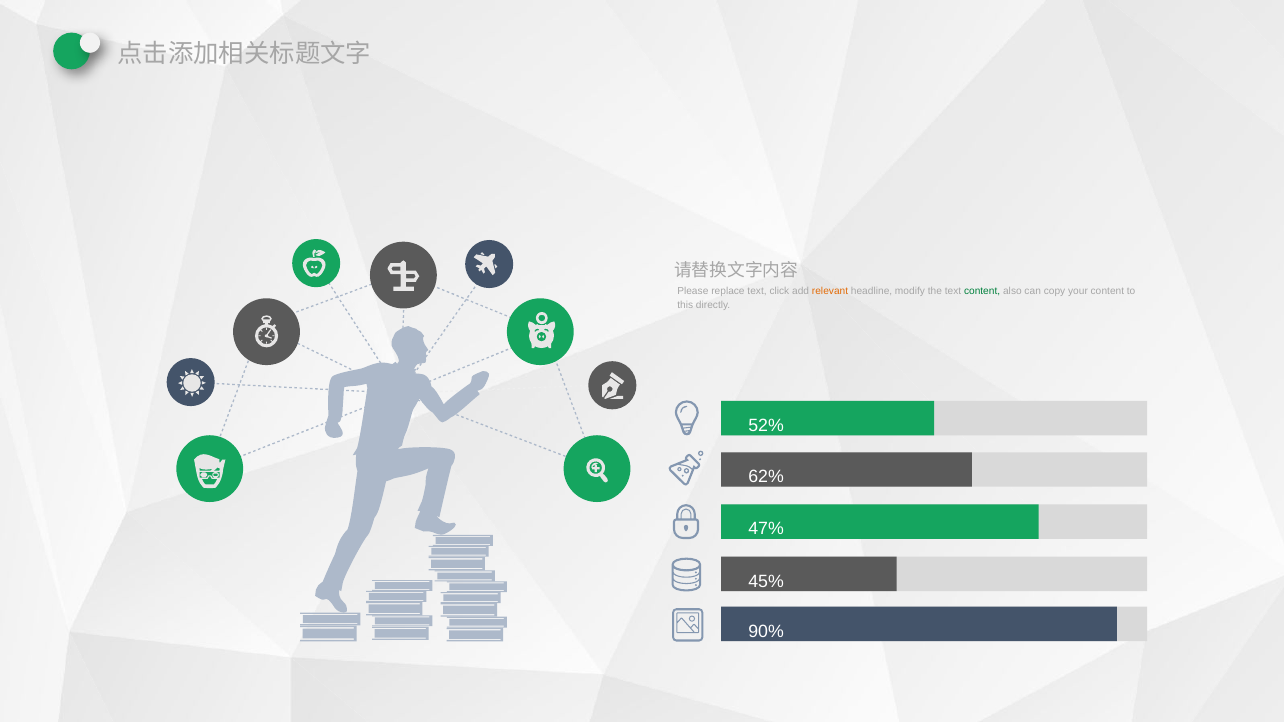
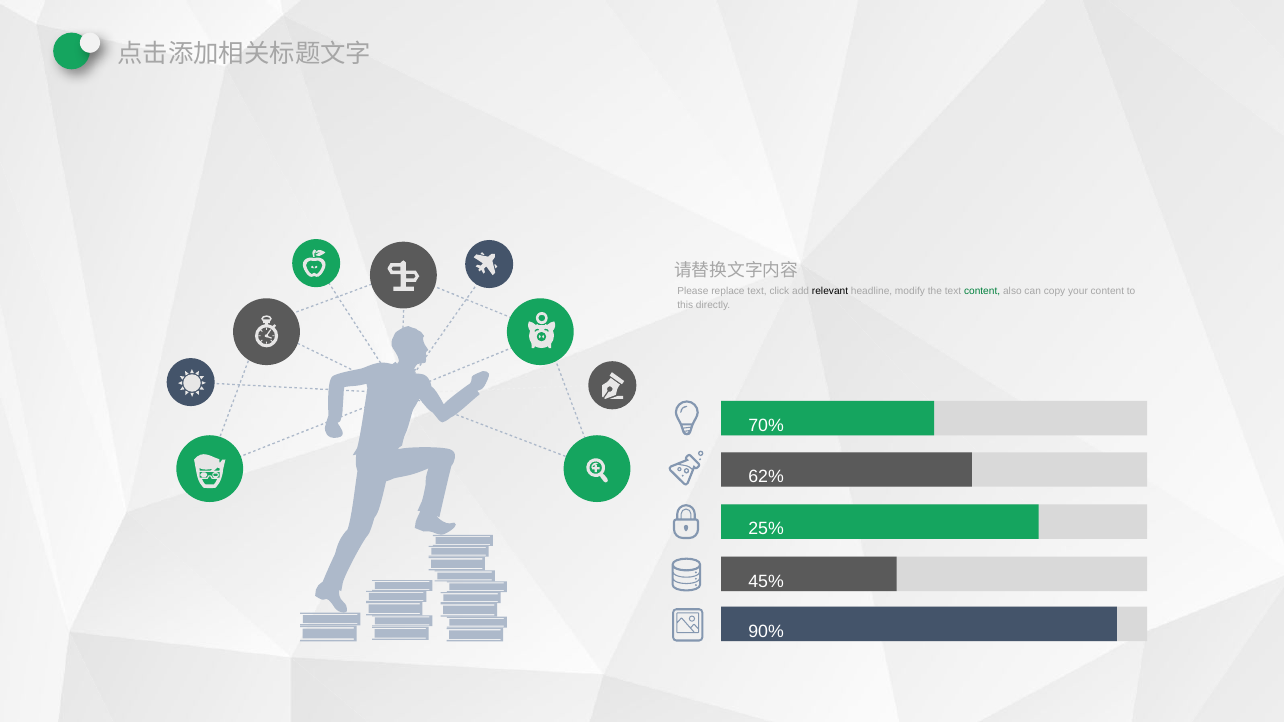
relevant colour: orange -> black (830, 291)
52%: 52% -> 70% (766, 426)
47%: 47% -> 25% (766, 529)
